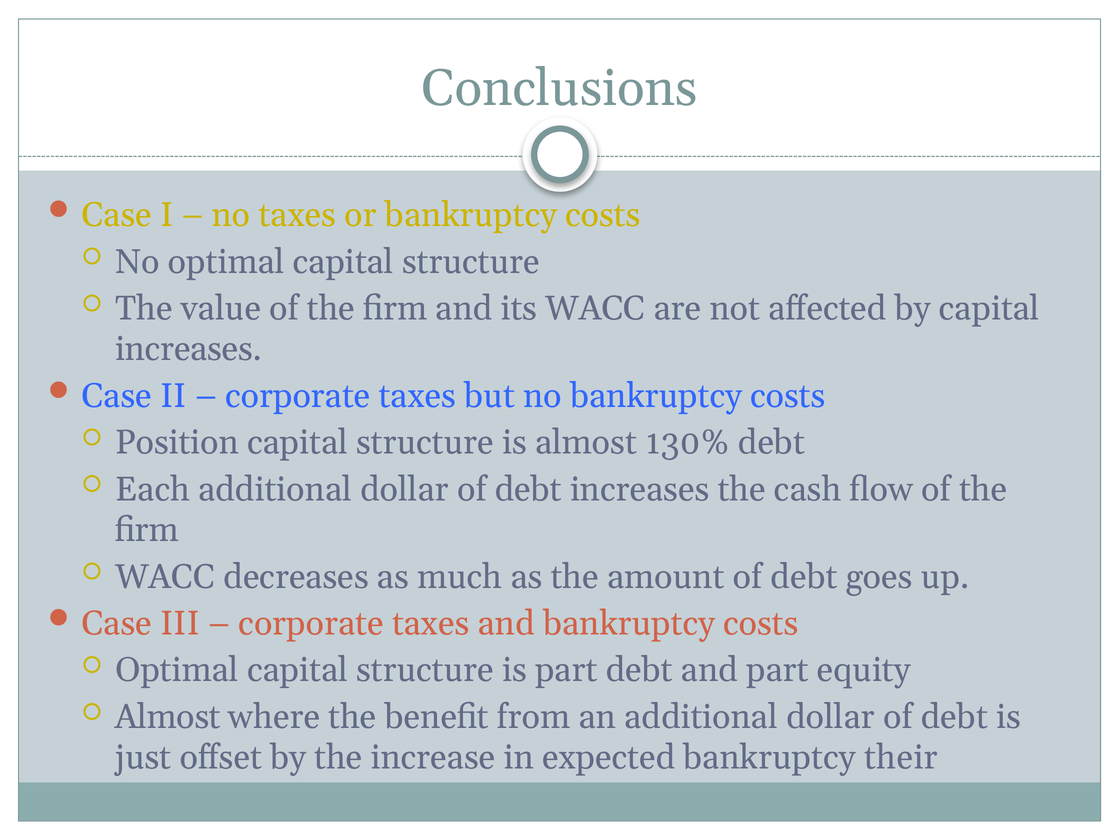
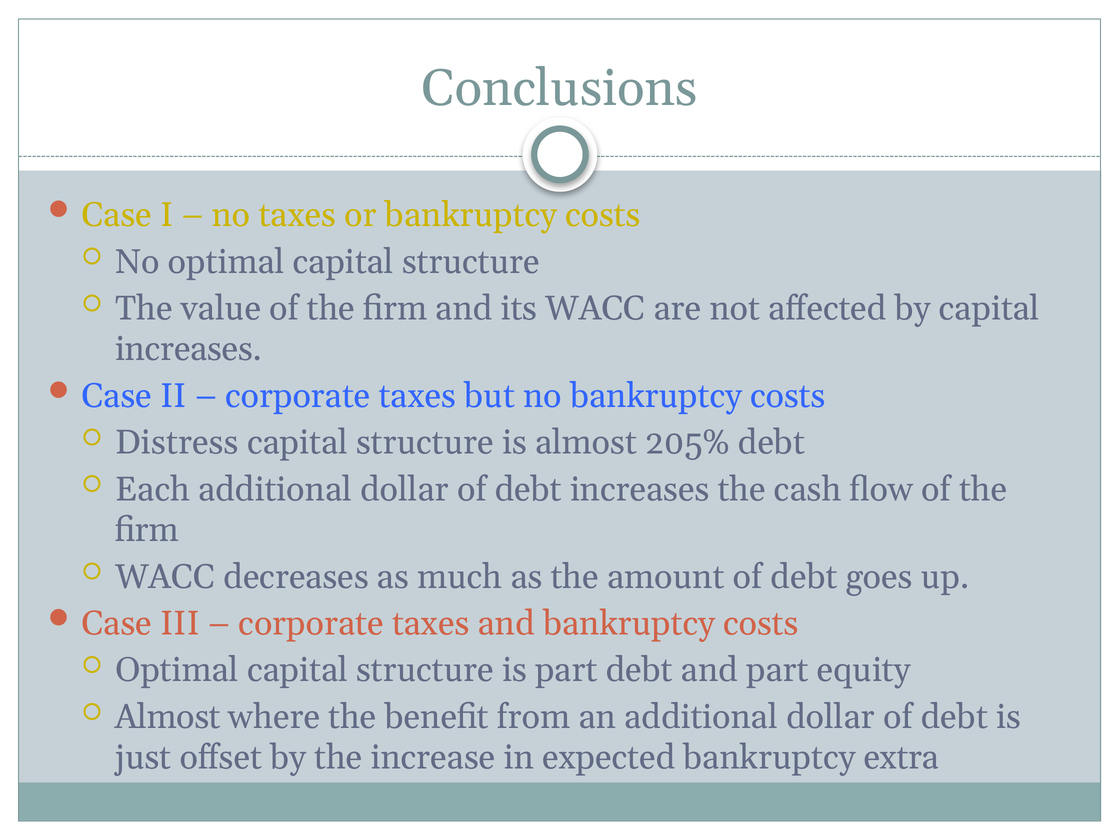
Position: Position -> Distress (177, 443)
130%: 130% -> 205% (688, 443)
their: their -> extra (901, 758)
